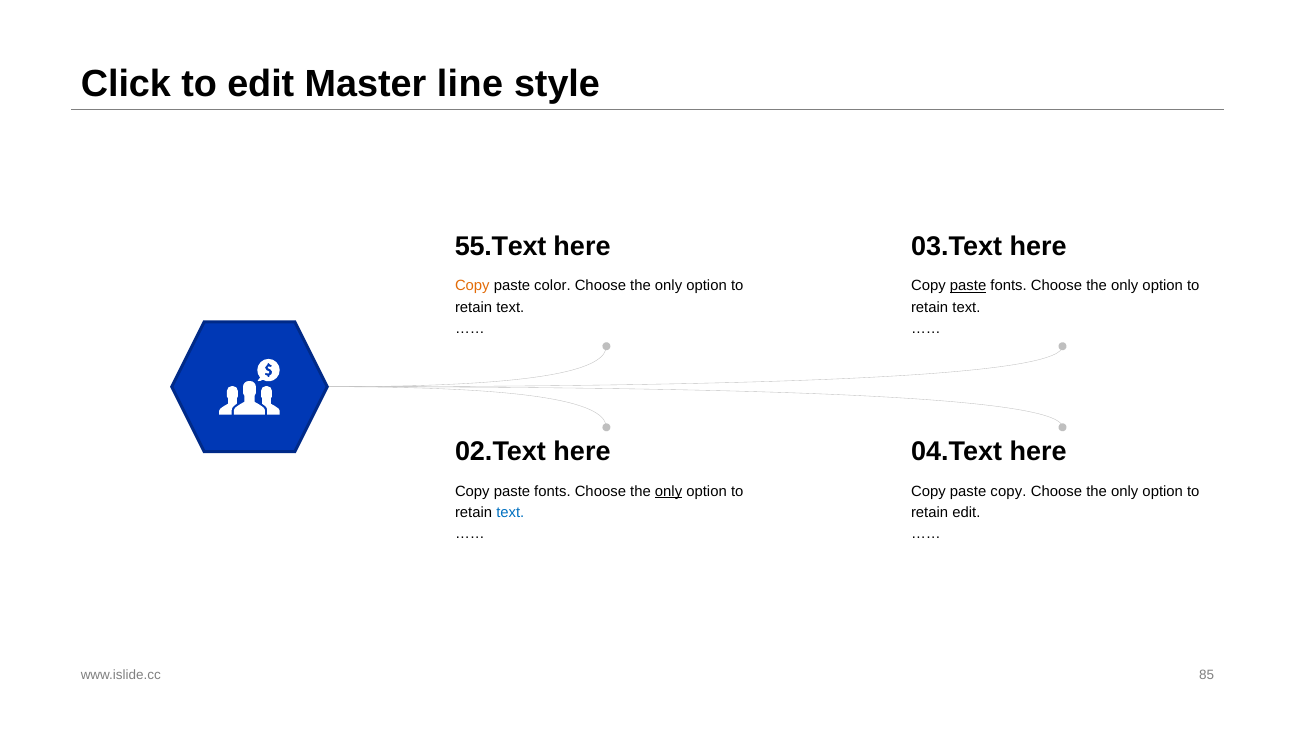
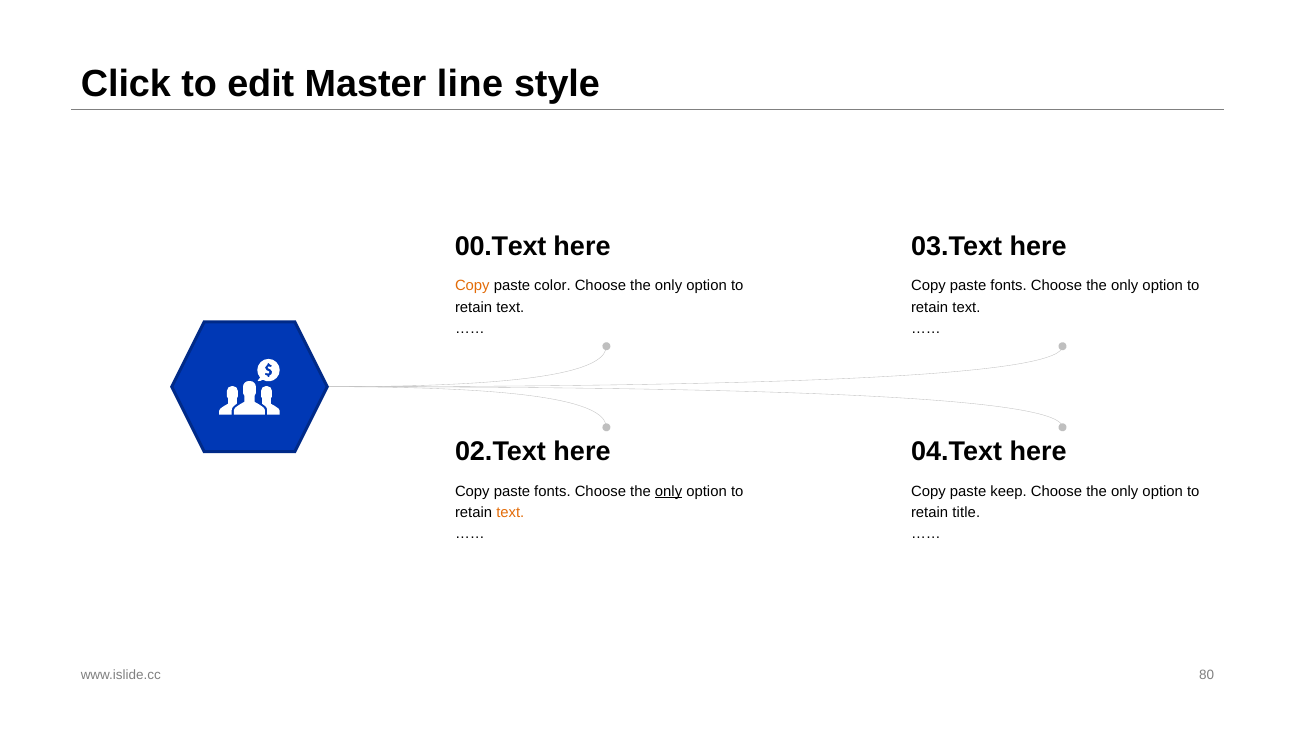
55.Text: 55.Text -> 00.Text (501, 246)
paste underline: present -> none (968, 286)
paste copy: copy -> keep (1009, 491)
text colour: blue -> orange (510, 512)
retain edit: edit -> title (966, 512)
85: 85 -> 80 (1207, 675)
